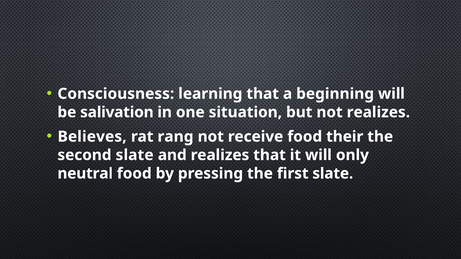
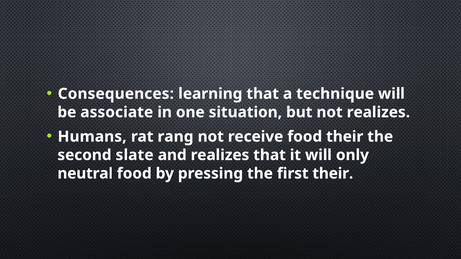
Consciousness: Consciousness -> Consequences (116, 94)
beginning: beginning -> technique (335, 94)
salivation: salivation -> associate (117, 112)
Believes: Believes -> Humans (92, 137)
first slate: slate -> their (333, 174)
